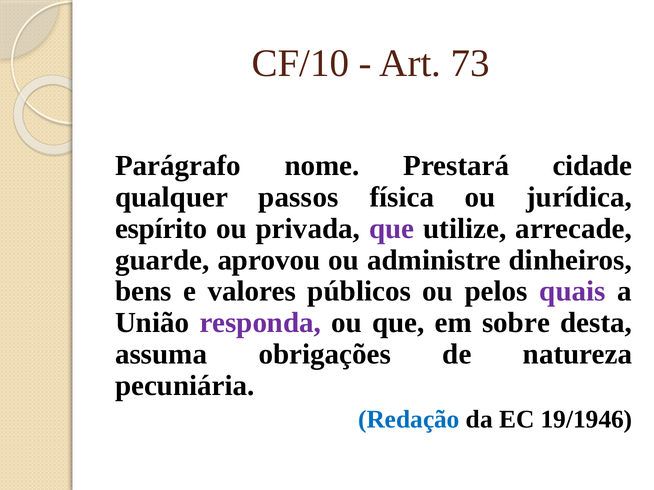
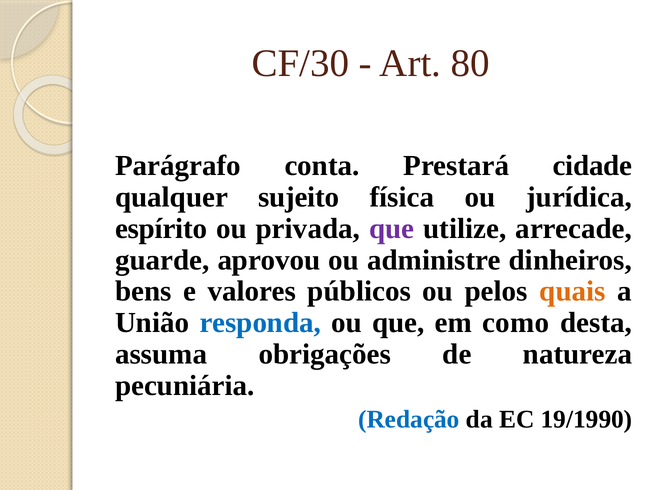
CF/10: CF/10 -> CF/30 (300, 63)
73: 73 -> 80 (470, 63)
nome: nome -> conta (322, 166)
passos: passos -> sujeito (299, 197)
quais colour: purple -> orange (573, 292)
responda colour: purple -> blue (260, 323)
sobre: sobre -> como (516, 323)
19/1946: 19/1946 -> 19/1990 (587, 420)
